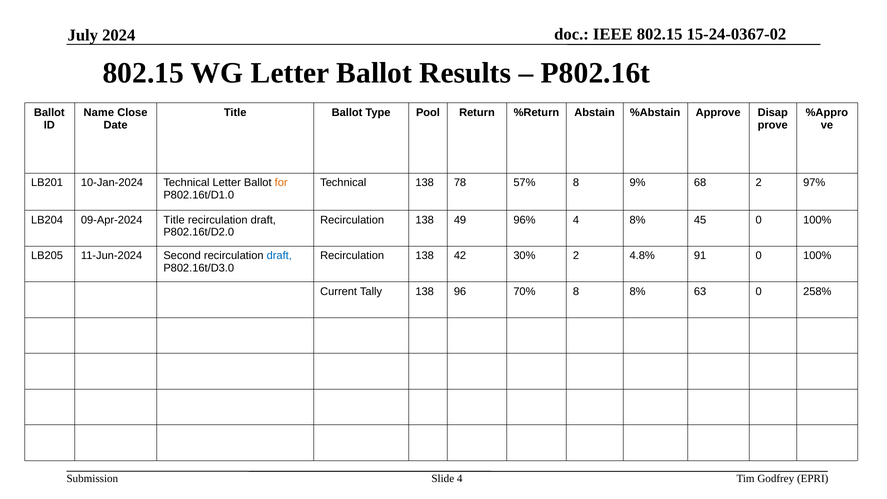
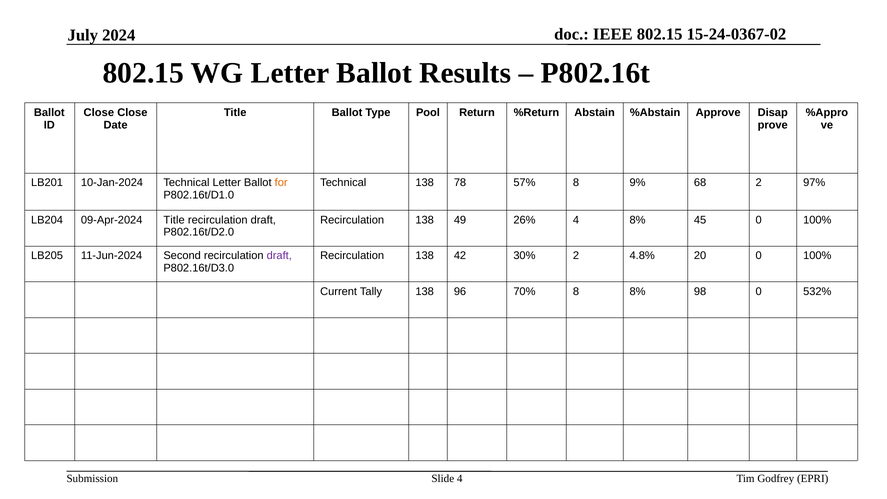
Name: Name -> Close (99, 113)
96%: 96% -> 26% (524, 220)
draft colour: blue -> purple (279, 256)
91: 91 -> 20 (700, 256)
63: 63 -> 98 (700, 291)
258%: 258% -> 532% (817, 291)
